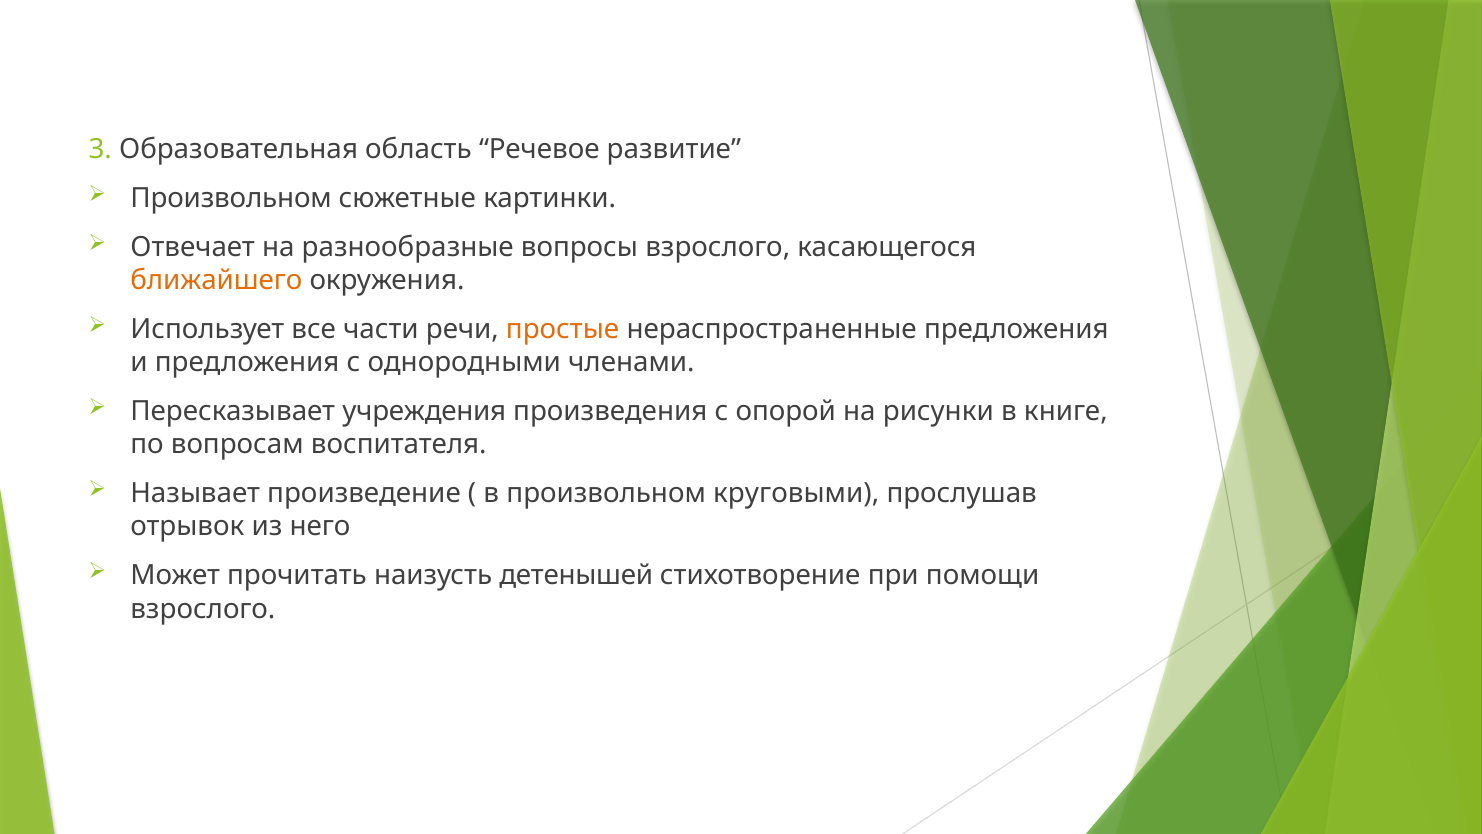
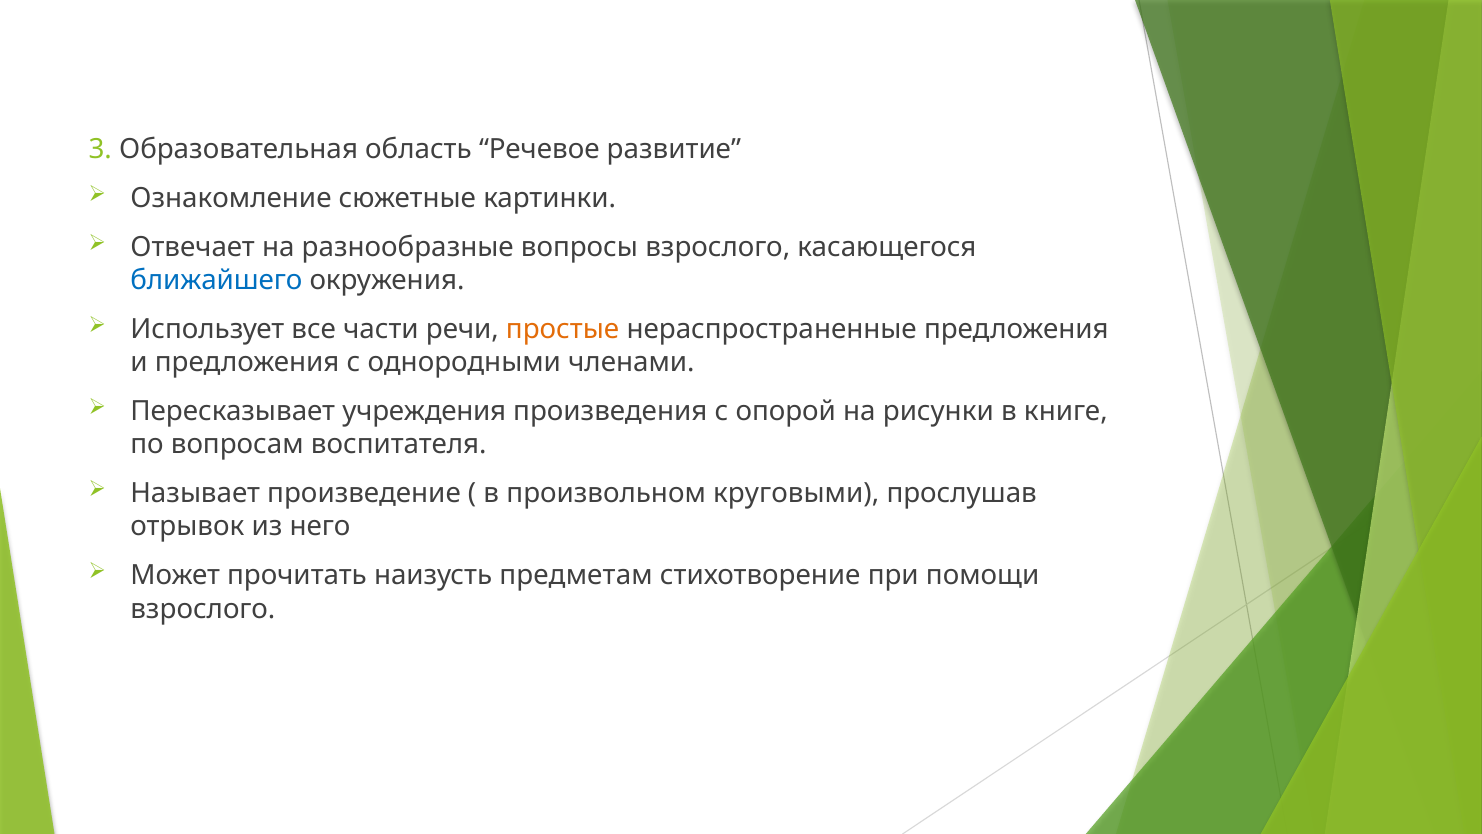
Произвольном: Произвольном -> Ознакомление (231, 198)
ближайшего colour: orange -> blue (216, 280)
детенышей: детенышей -> предметам (576, 575)
